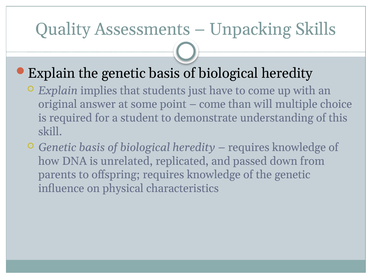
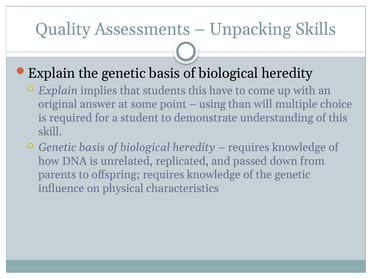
students just: just -> this (197, 91)
come: come -> using (212, 104)
